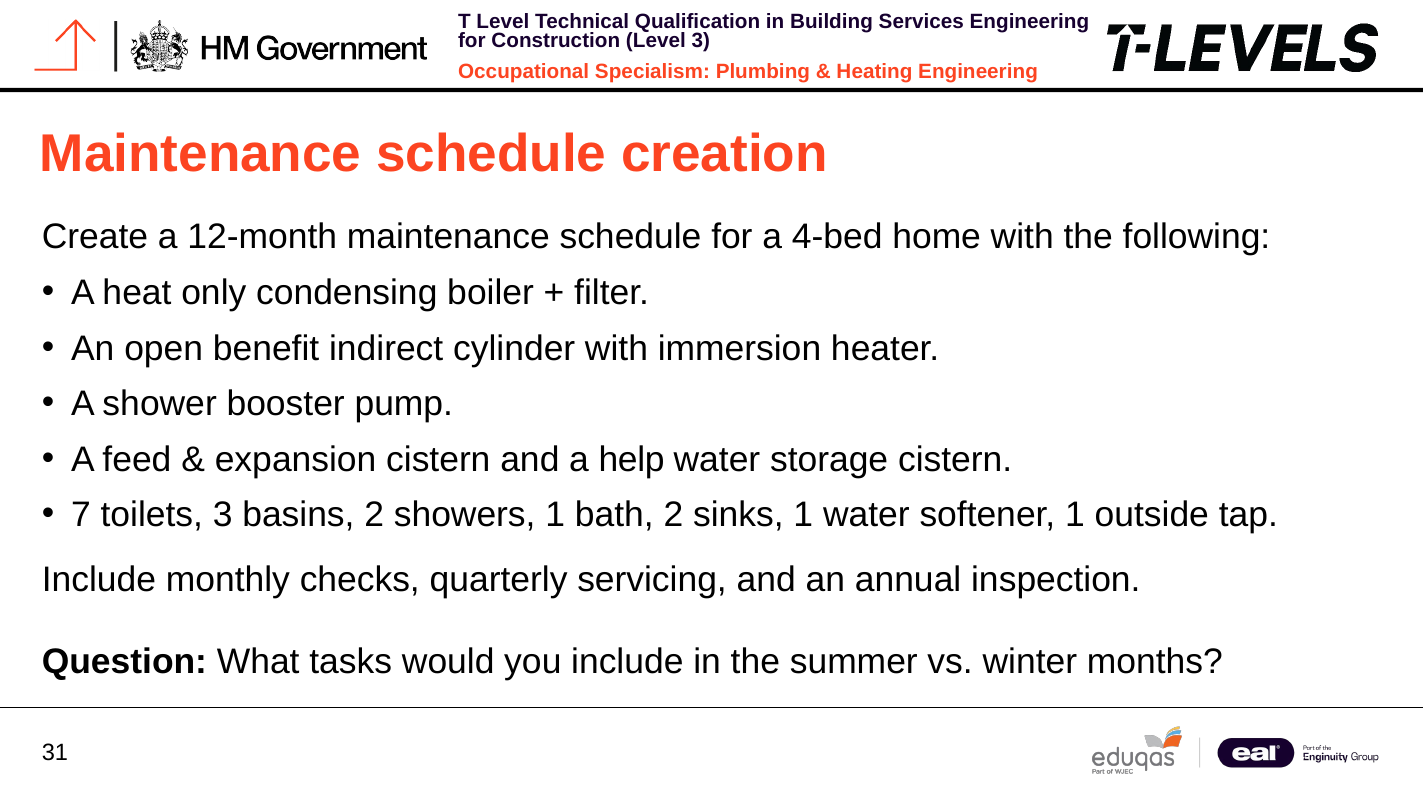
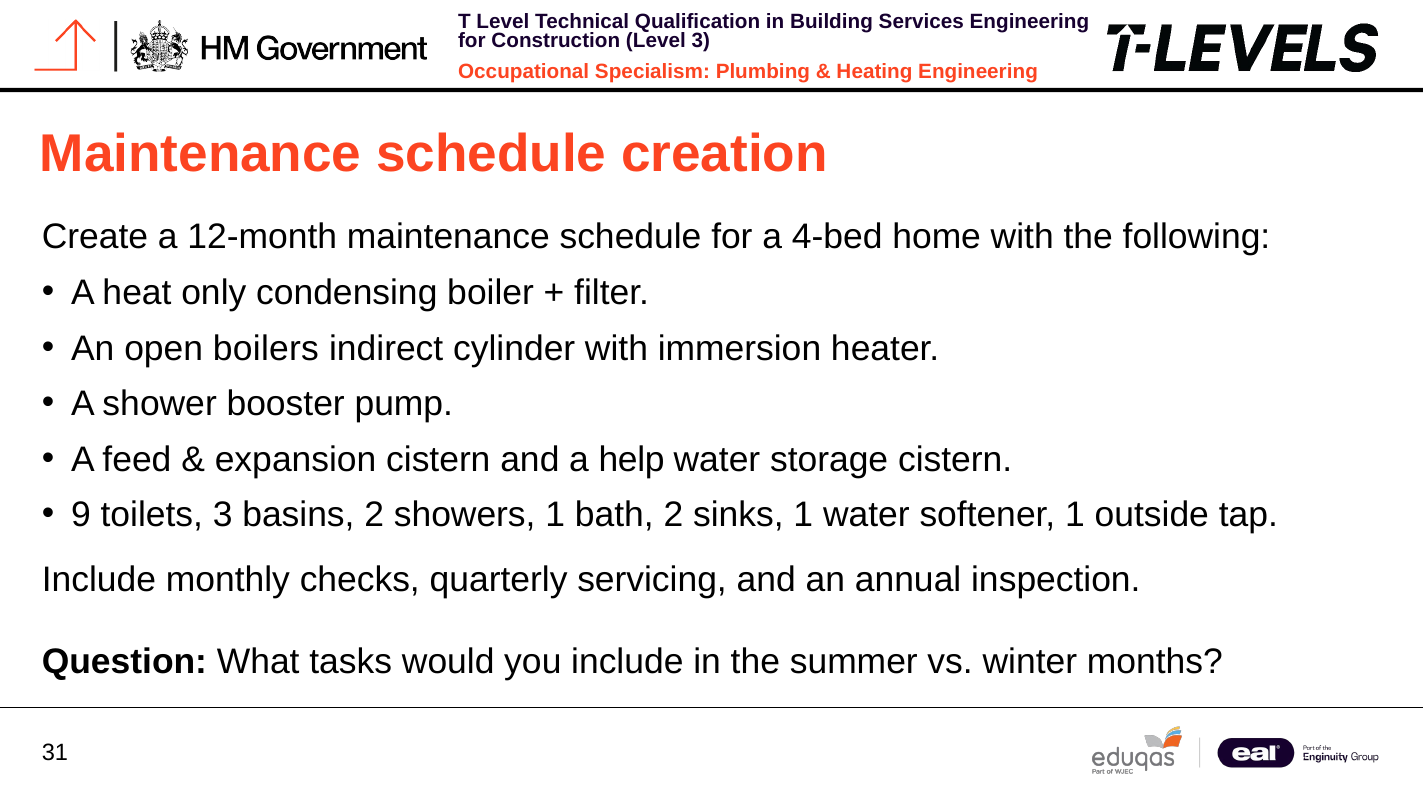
benefit: benefit -> boilers (266, 348)
7: 7 -> 9 (81, 515)
